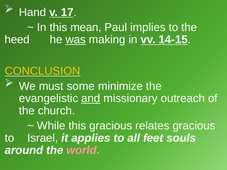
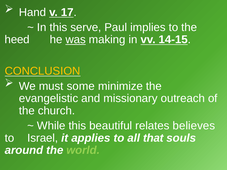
mean: mean -> serve (86, 27)
and underline: present -> none (91, 99)
this gracious: gracious -> beautiful (111, 126)
relates gracious: gracious -> believes (194, 126)
feet: feet -> that (153, 138)
world colour: pink -> light green (83, 150)
